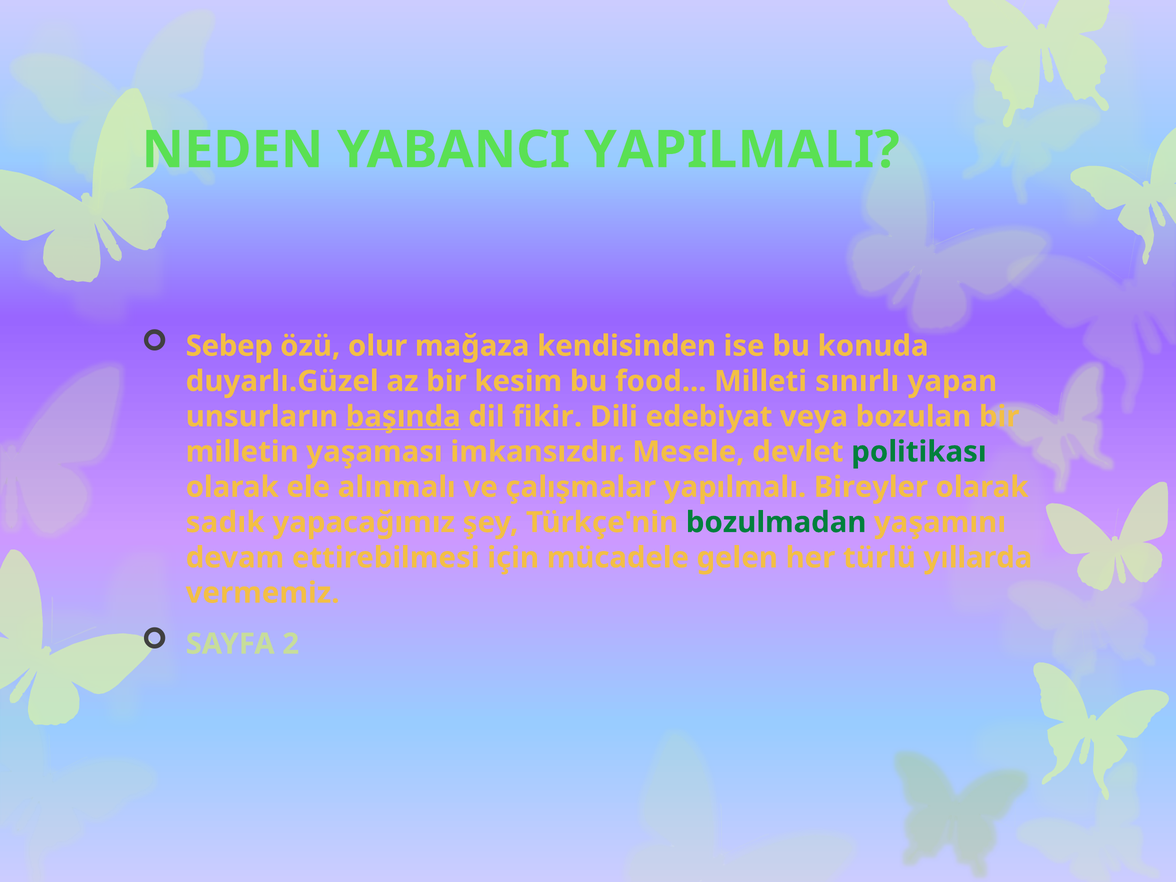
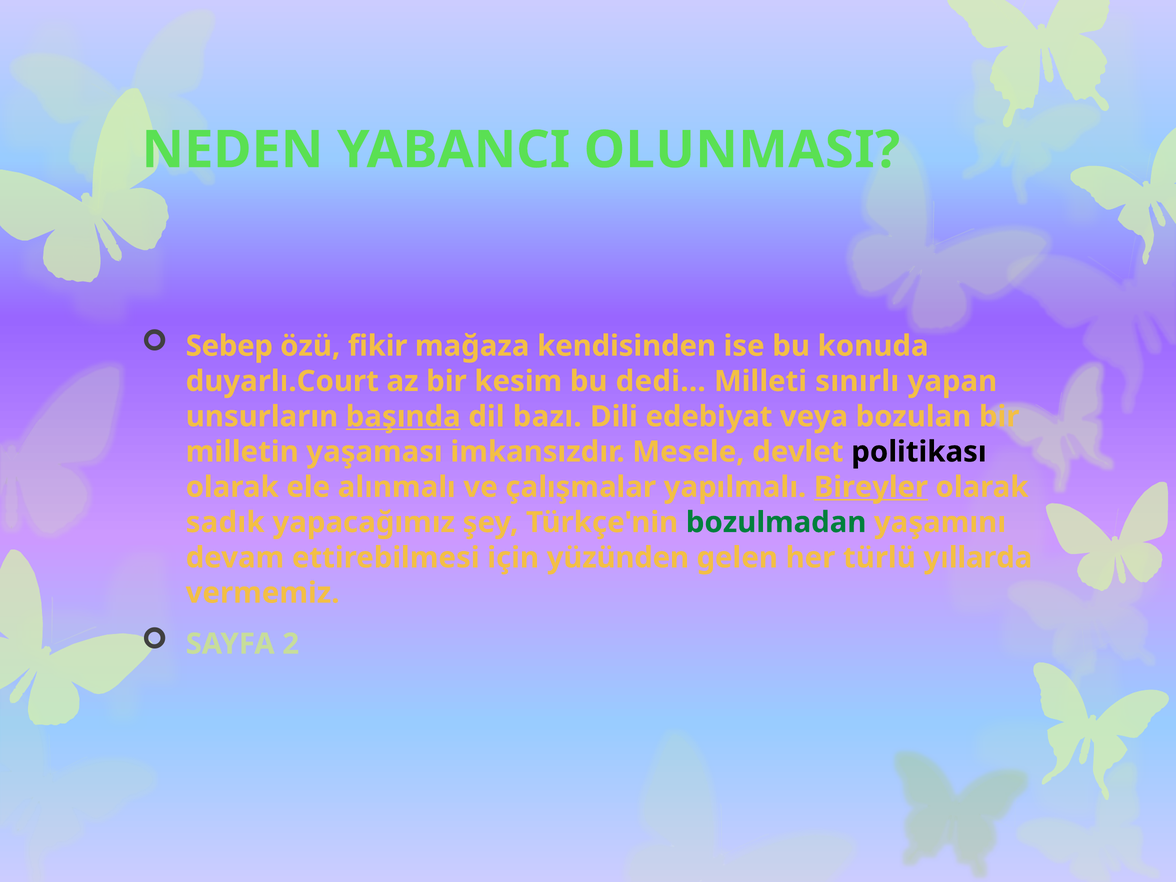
YAPILMALI: YAPILMALI -> OLUNMASI (742, 150)
olur: olur -> fikir (378, 346)
duyarlı.Güzel: duyarlı.Güzel -> duyarlı.Court (282, 381)
food: food -> dedi (661, 381)
fikir: fikir -> bazı (547, 417)
politikası colour: green -> black (919, 452)
Bireyler underline: none -> present (871, 487)
mücadele: mücadele -> yüzünden (618, 558)
